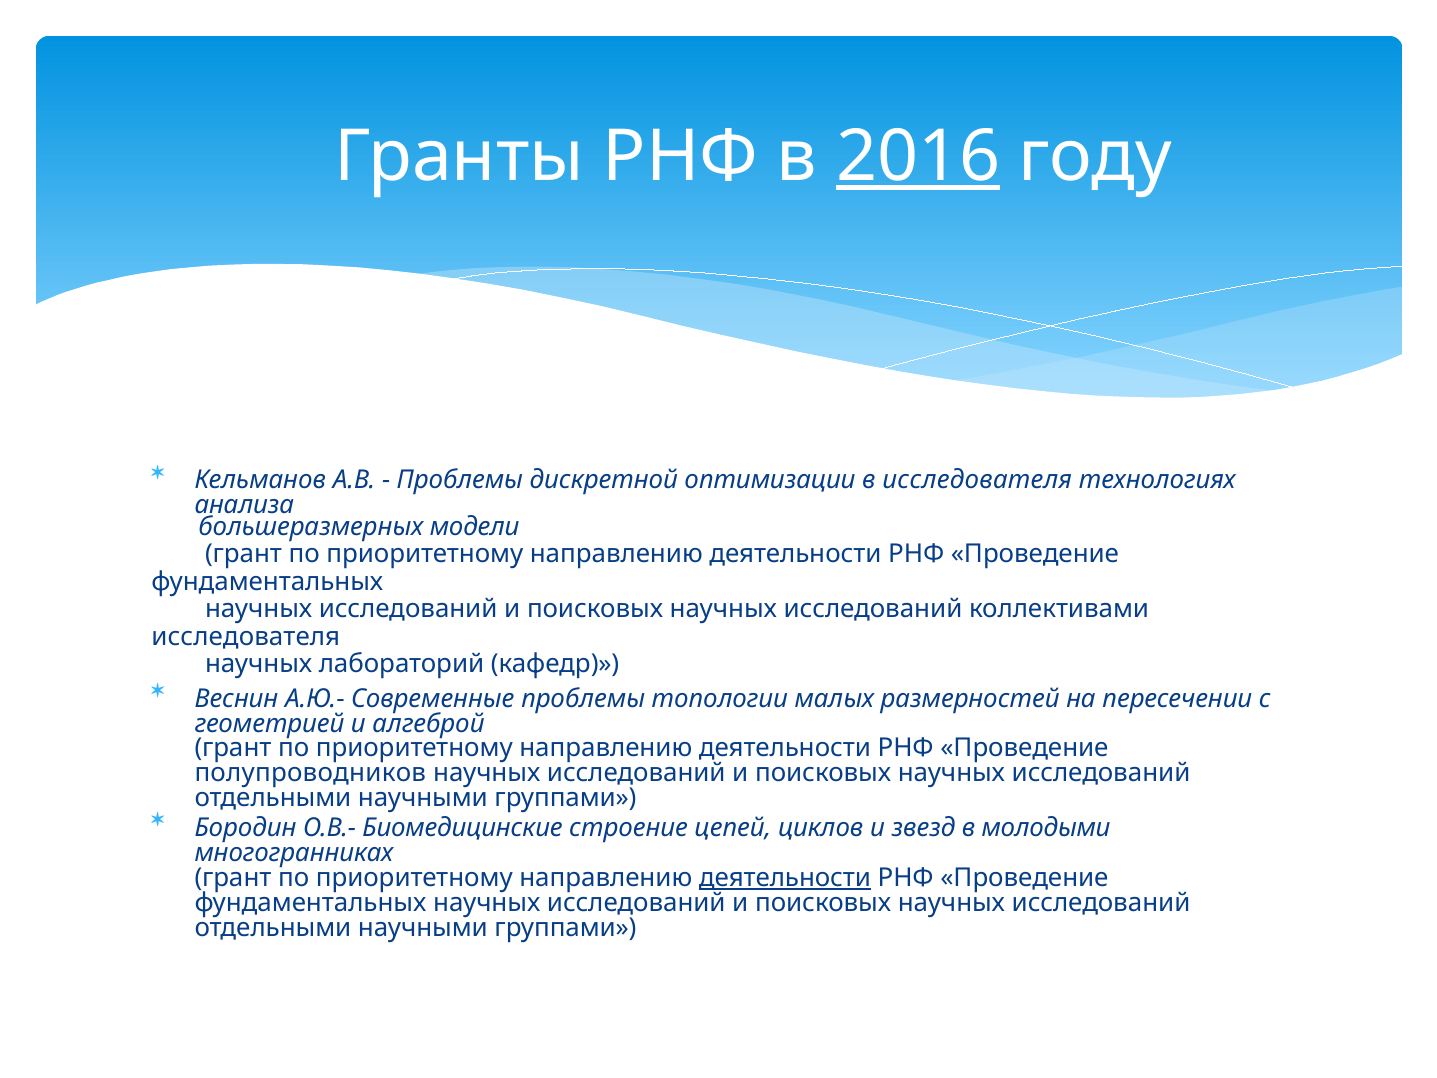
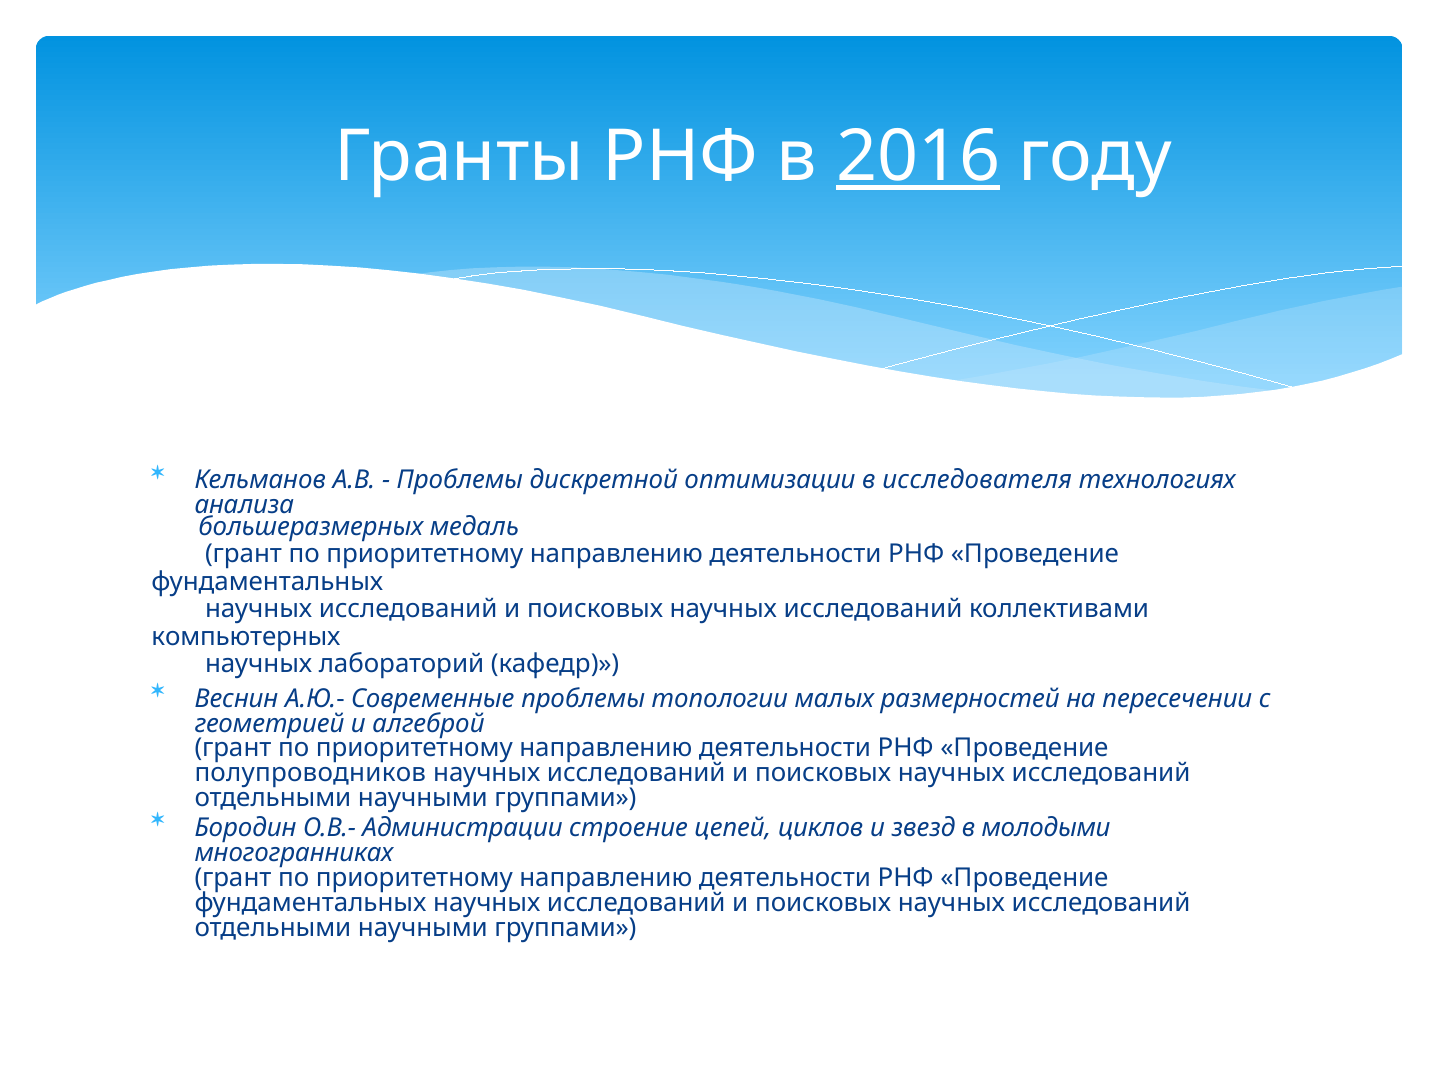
модели: модели -> медаль (474, 527)
исследователя: исследователя -> компьютерных (246, 636)
Биомедицинские: Биомедицинские -> Администрации (463, 828)
деятельности underline: present -> none (785, 877)
